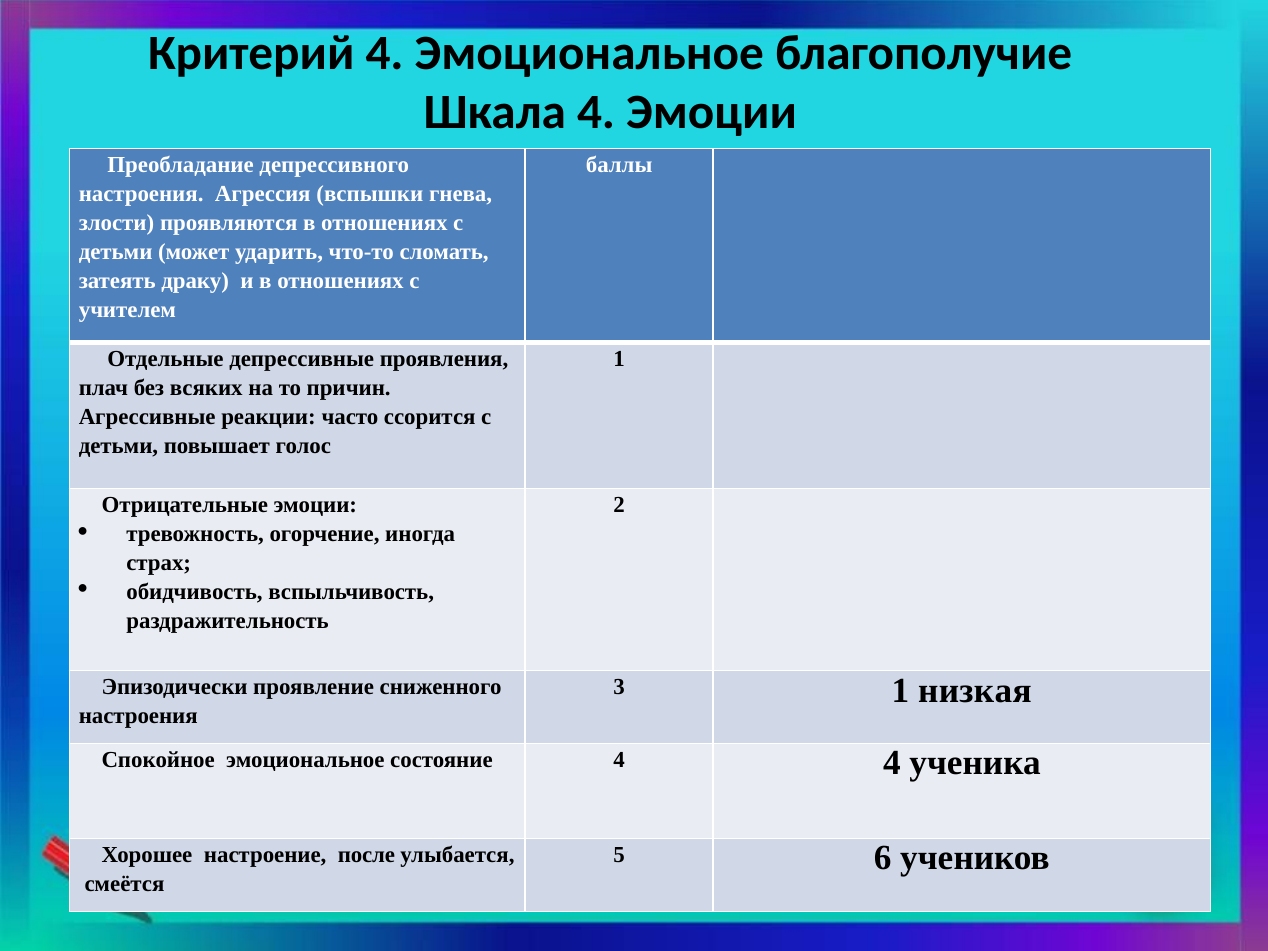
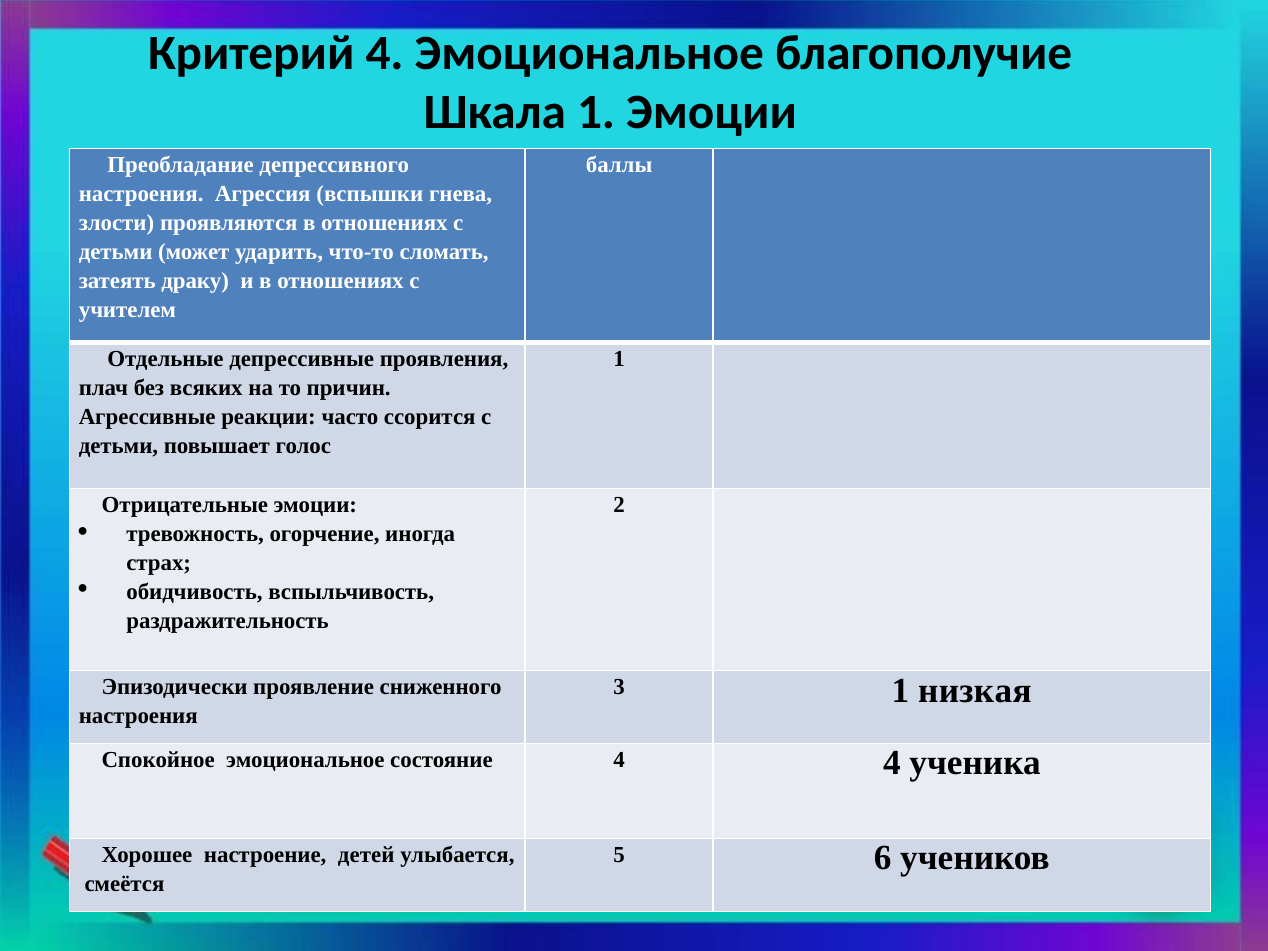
Шкала 4: 4 -> 1 (596, 112)
после: после -> детей (366, 855)
